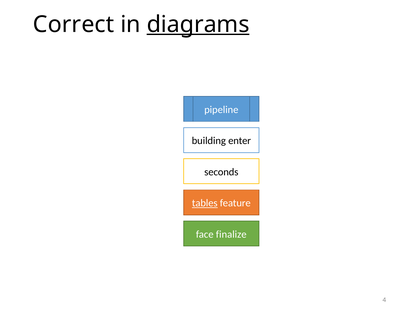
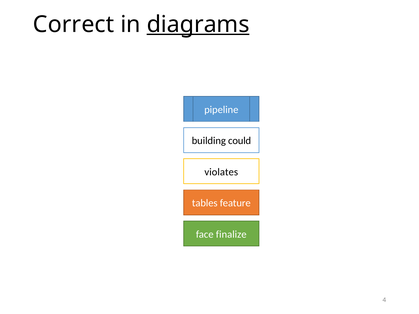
enter: enter -> could (240, 141)
seconds: seconds -> violates (221, 172)
tables underline: present -> none (205, 203)
